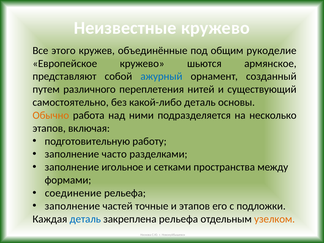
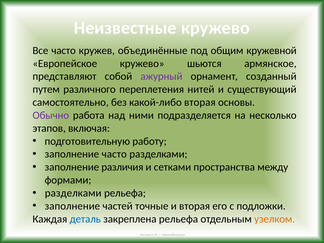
Все этого: этого -> часто (64, 50)
рукоделие: рукоделие -> кружевной (272, 50)
ажурный colour: blue -> purple (161, 76)
какой-либо деталь: деталь -> вторая (200, 102)
Обычно colour: orange -> purple (51, 115)
игольное: игольное -> различия (122, 167)
соединение: соединение -> разделками (73, 193)
и этапов: этапов -> вторая (195, 206)
